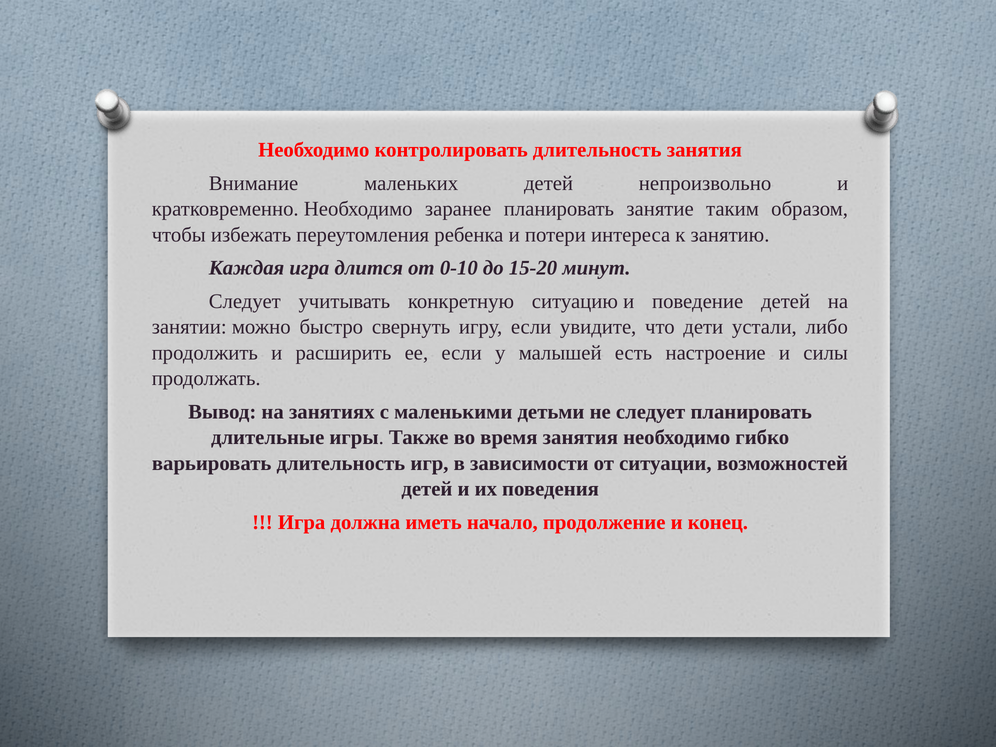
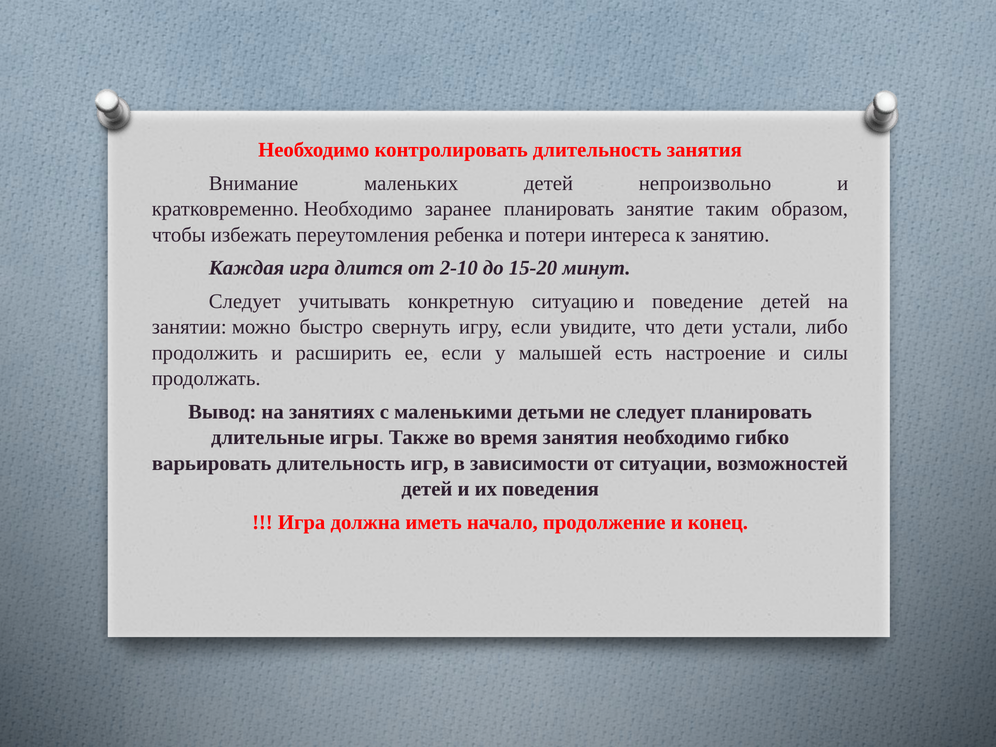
0-10: 0-10 -> 2-10 (459, 268)
